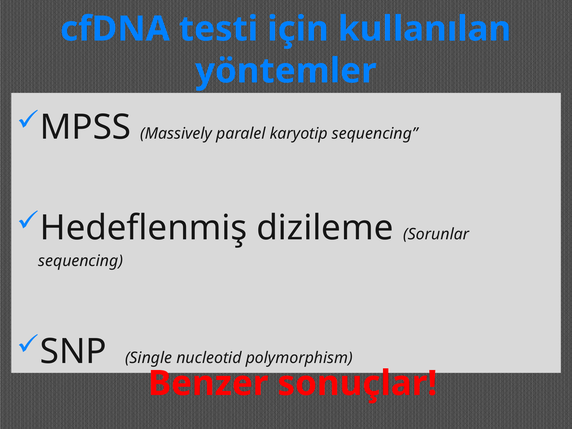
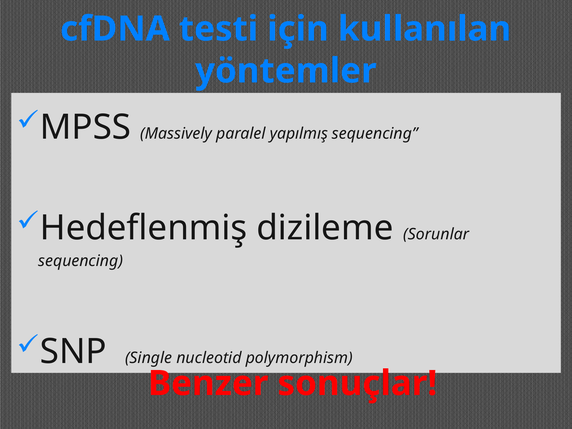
karyotip: karyotip -> yapılmış (299, 134)
